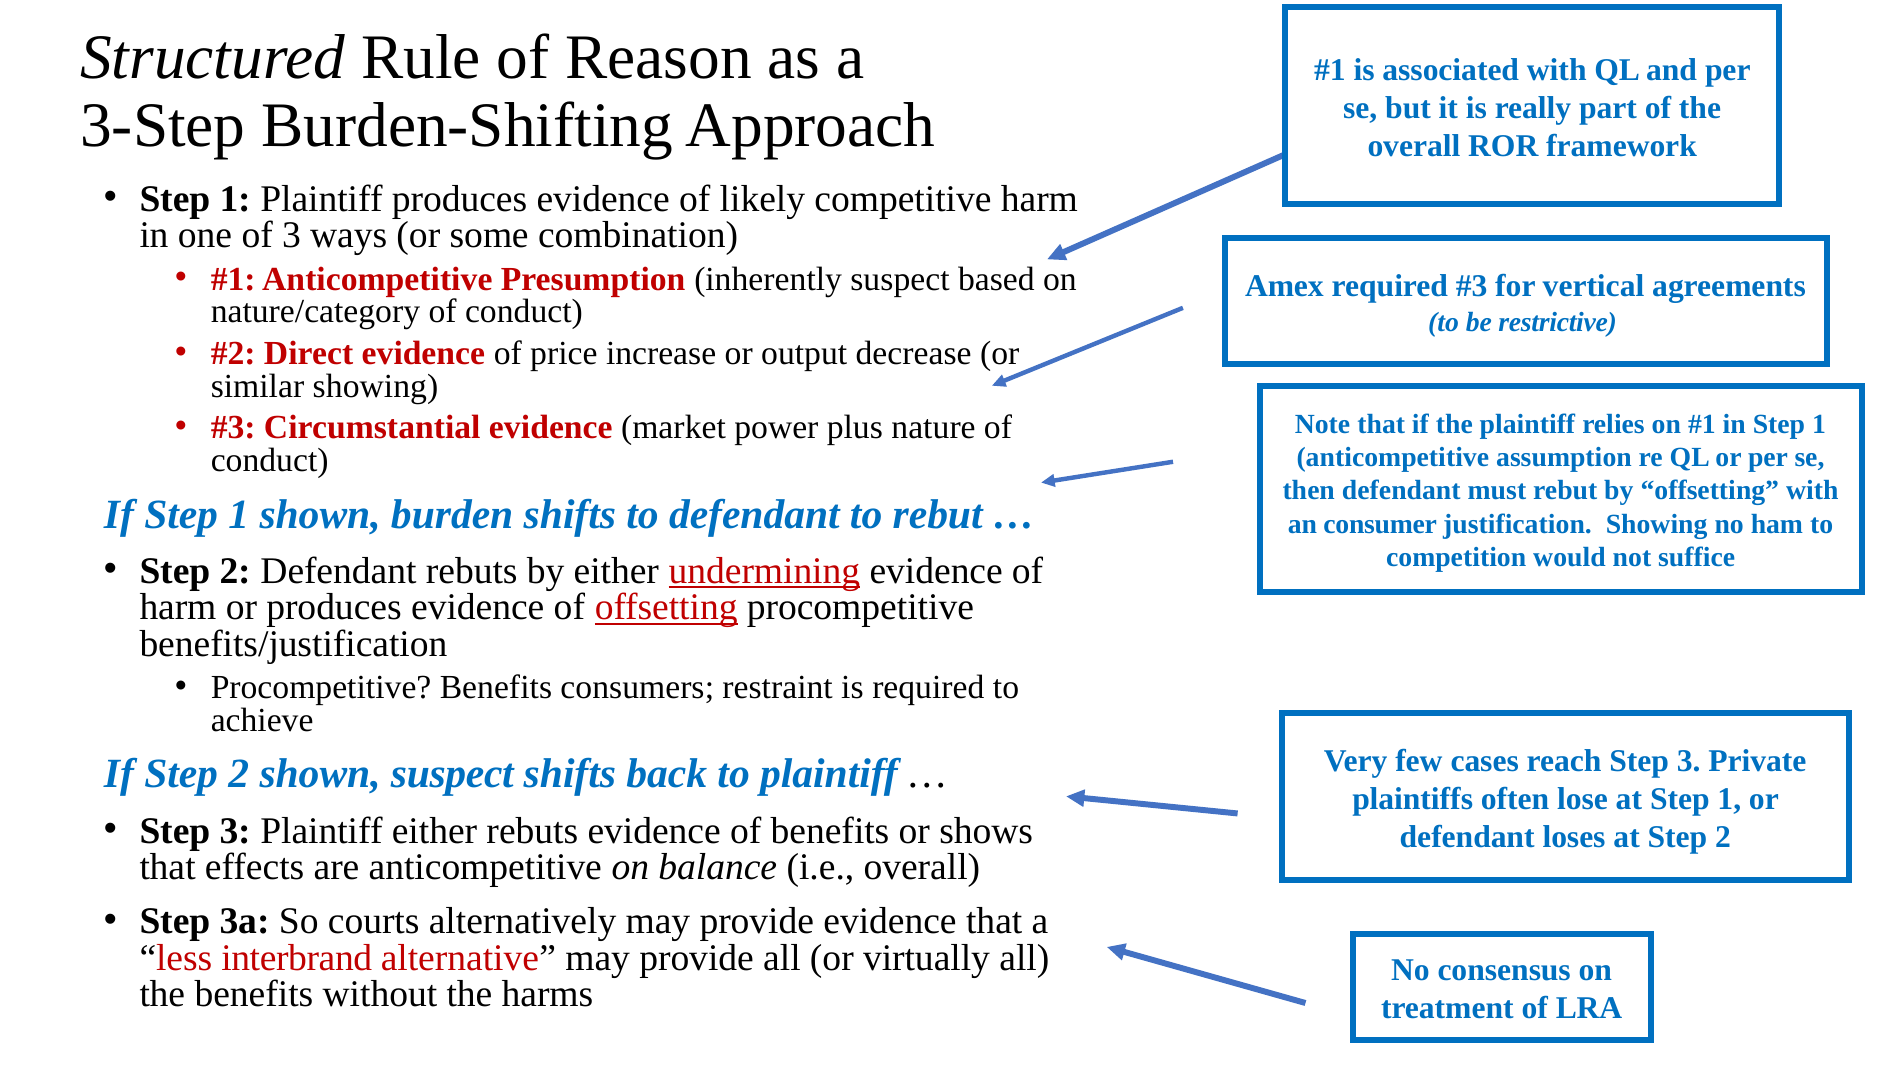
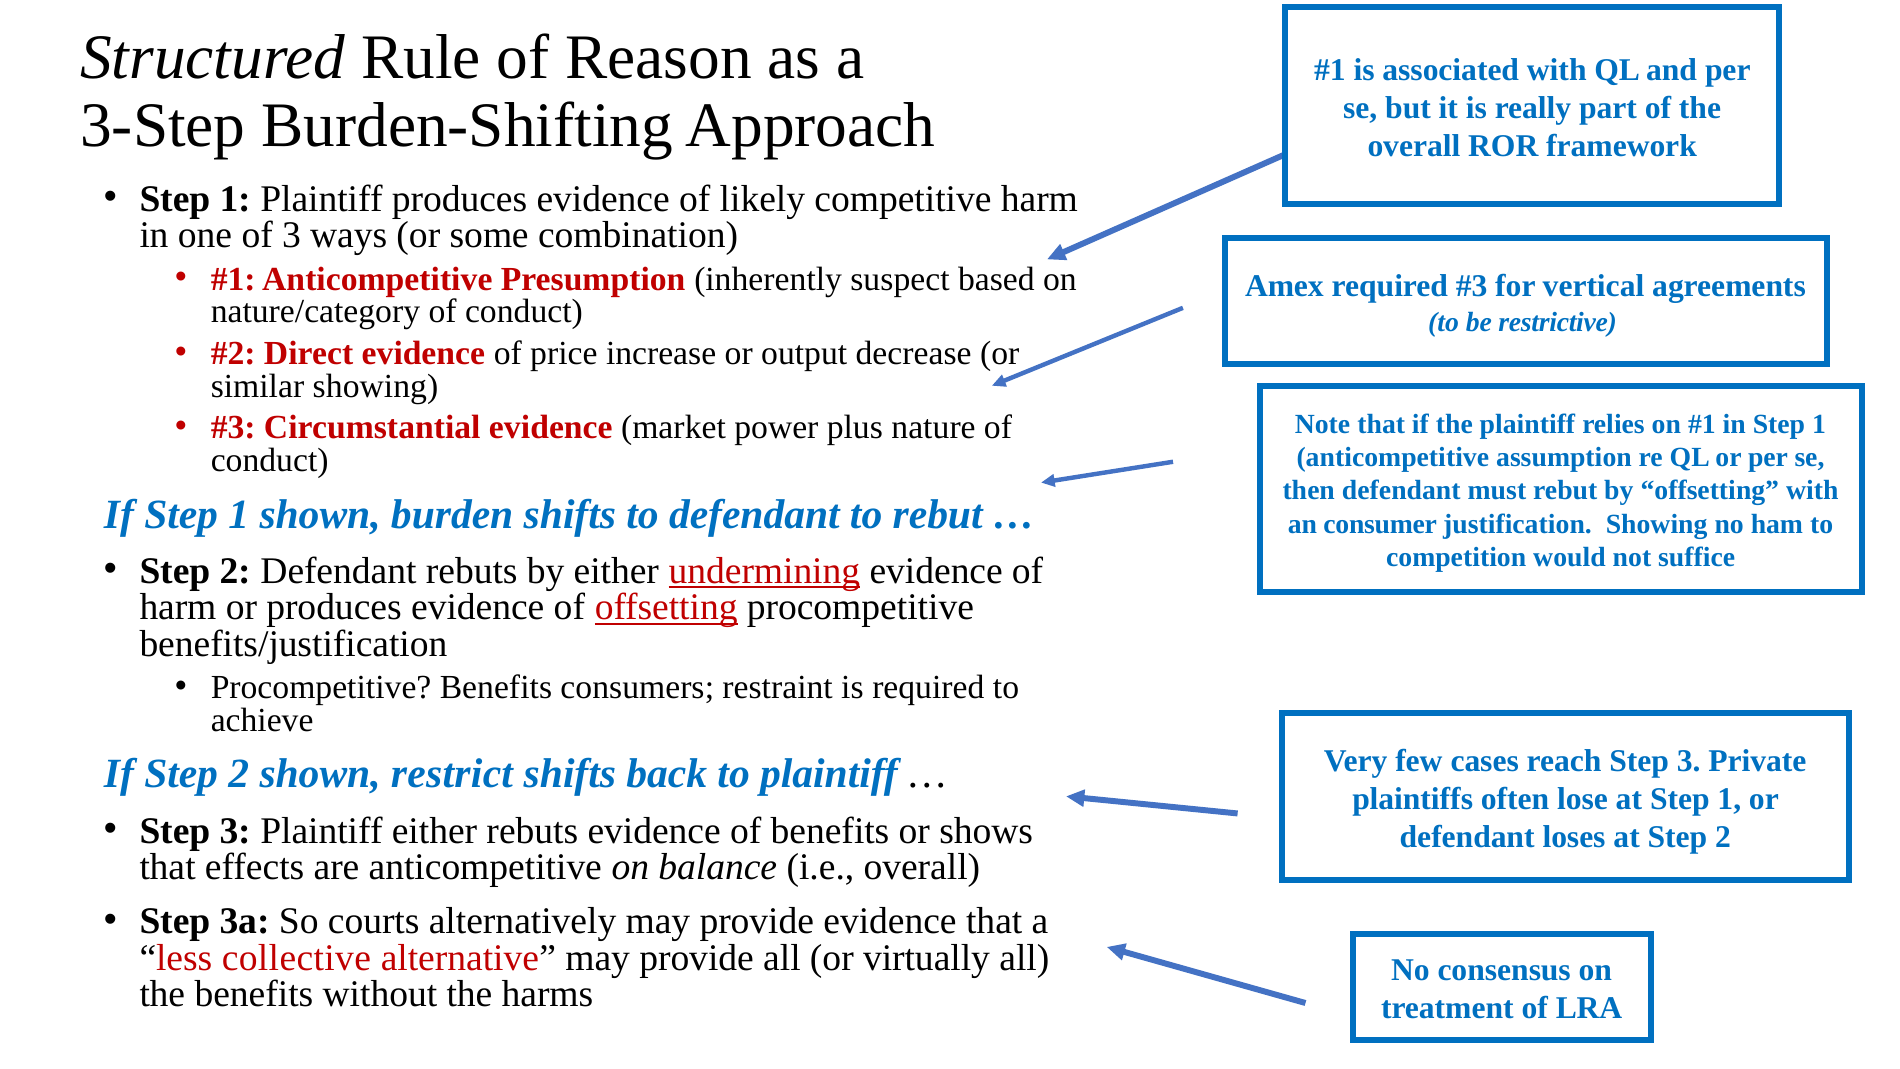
shown suspect: suspect -> restrict (452, 774)
interbrand: interbrand -> collective (296, 958)
